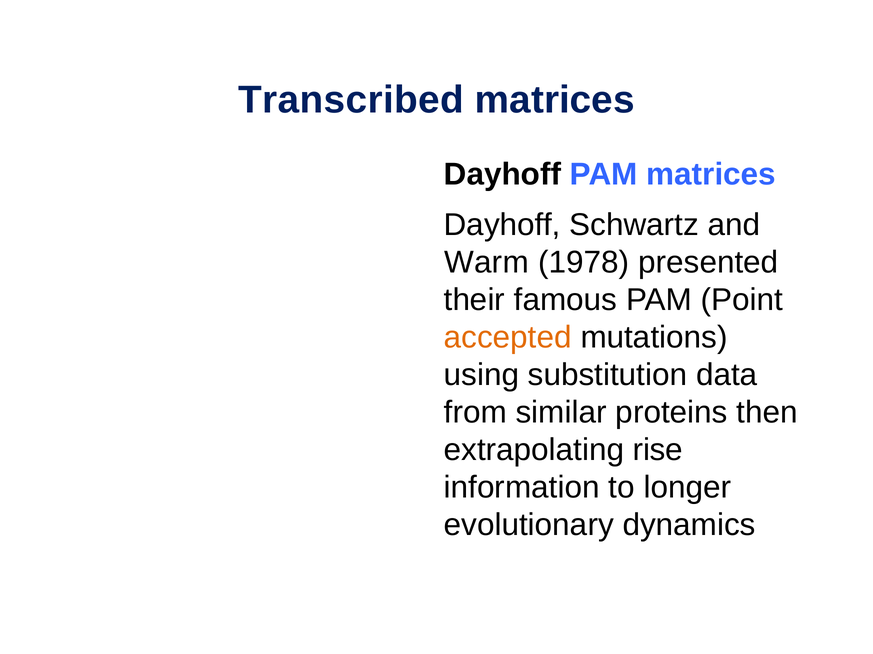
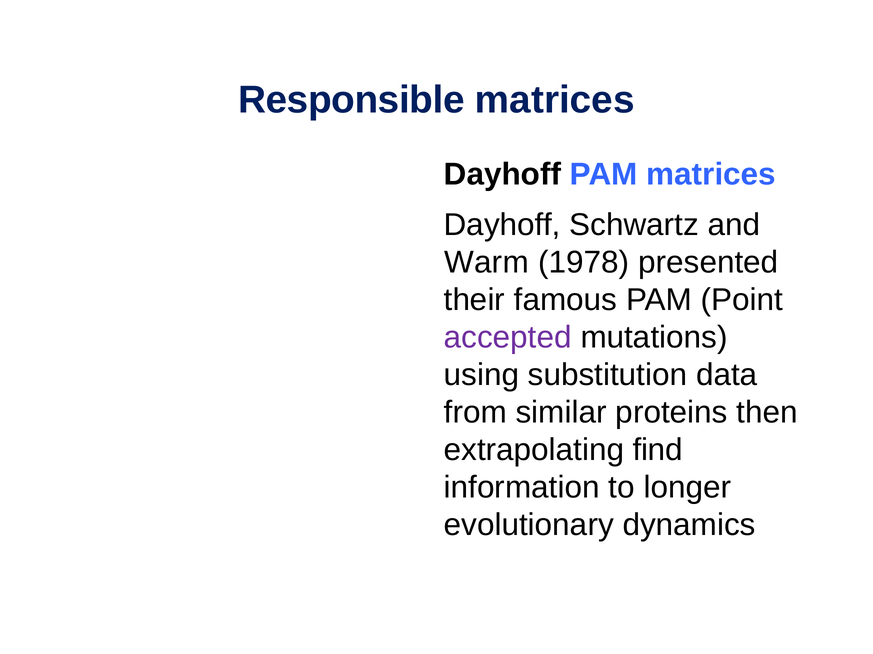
Transcribed: Transcribed -> Responsible (351, 100)
accepted colour: orange -> purple (508, 338)
rise: rise -> find (658, 450)
